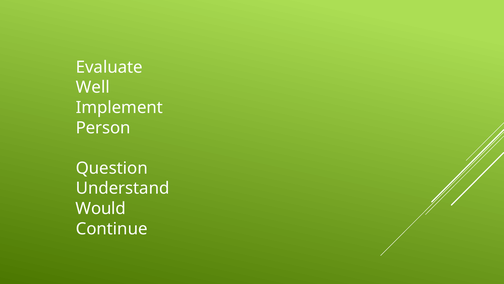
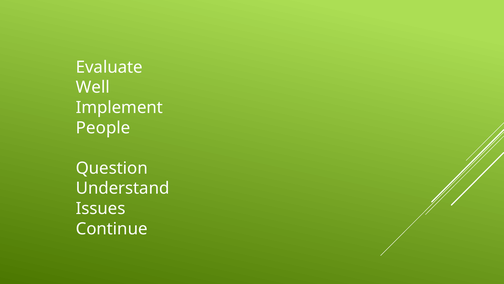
Person: Person -> People (103, 128)
Would: Would -> Issues (101, 208)
